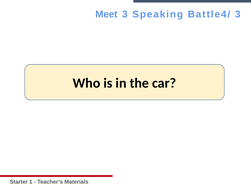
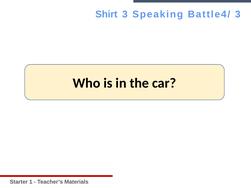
Meet: Meet -> Shirt (106, 14)
